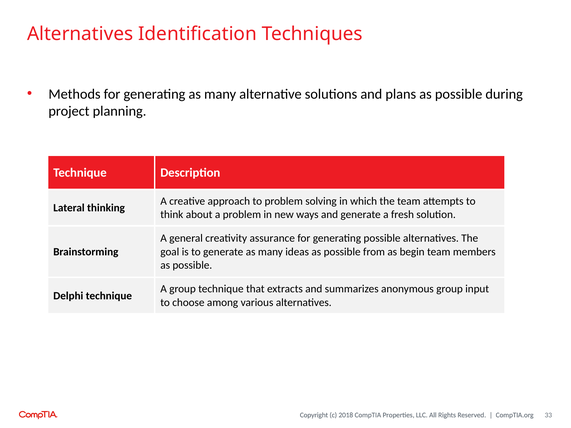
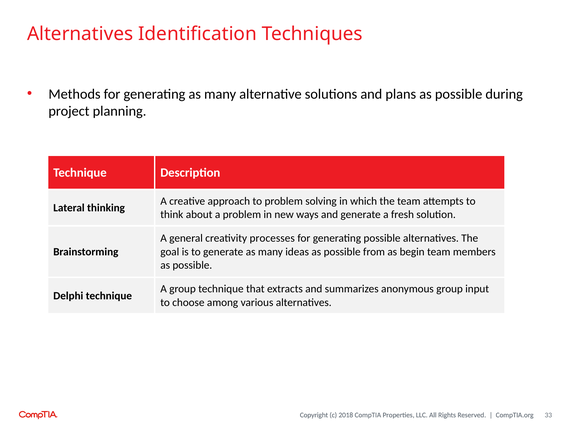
assurance: assurance -> processes (272, 238)
